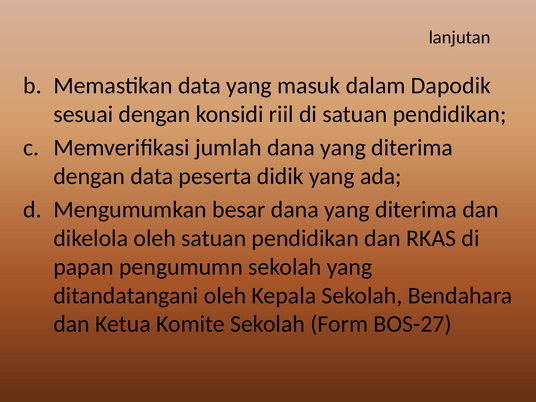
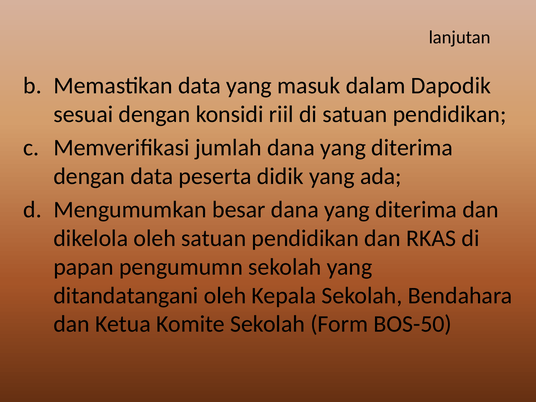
BOS-27: BOS-27 -> BOS-50 (413, 324)
